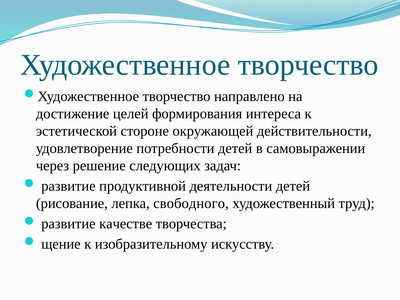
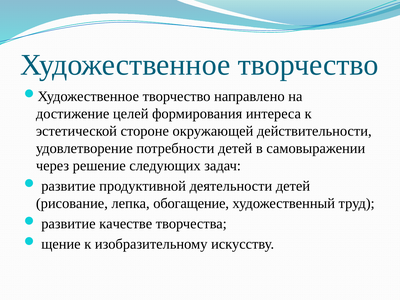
свободного: свободного -> обогащение (191, 203)
